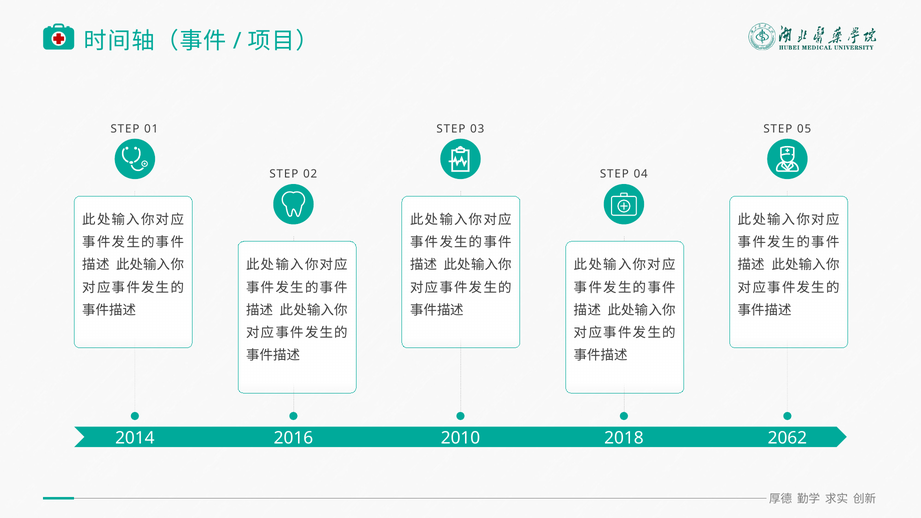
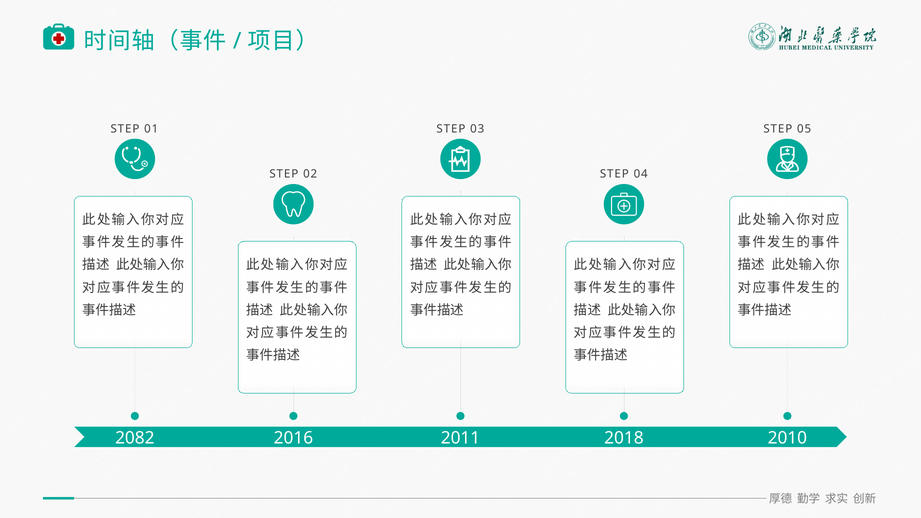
2014: 2014 -> 2082 (135, 438)
2010: 2010 -> 2011 (460, 438)
2062: 2062 -> 2010 (787, 438)
